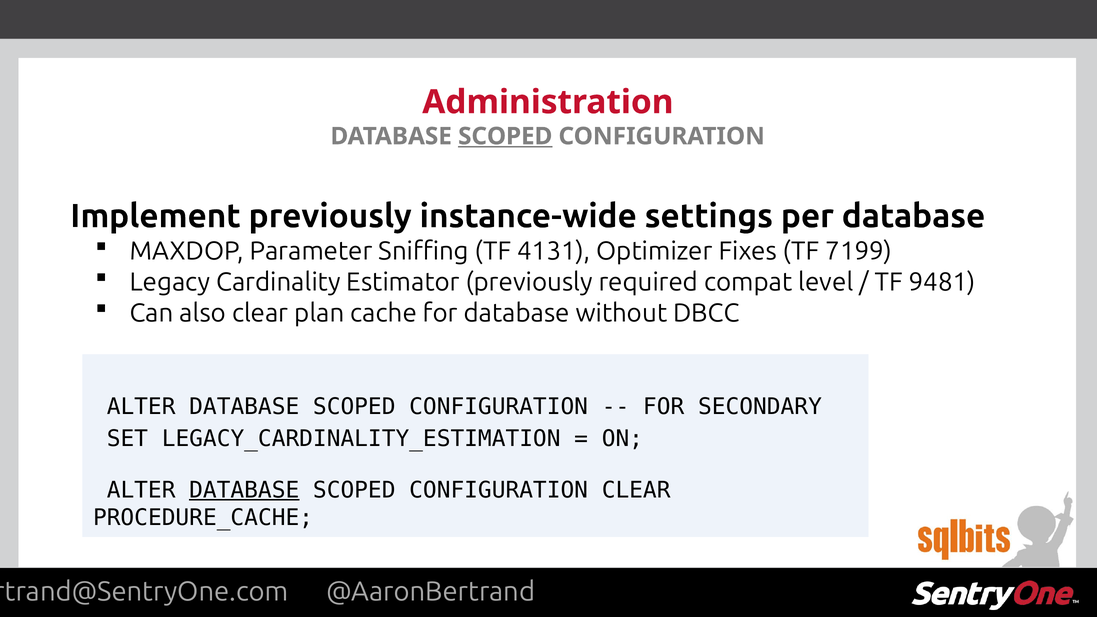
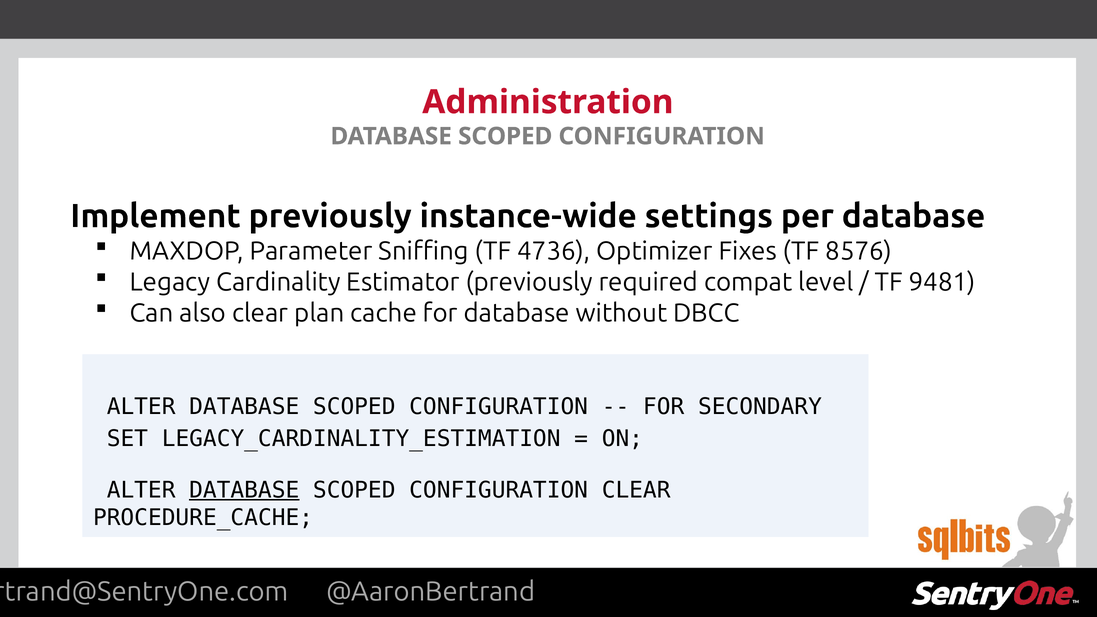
SCOPED underline: present -> none (505, 136)
4131: 4131 -> 4736 (554, 251)
7199: 7199 -> 8576 (859, 251)
